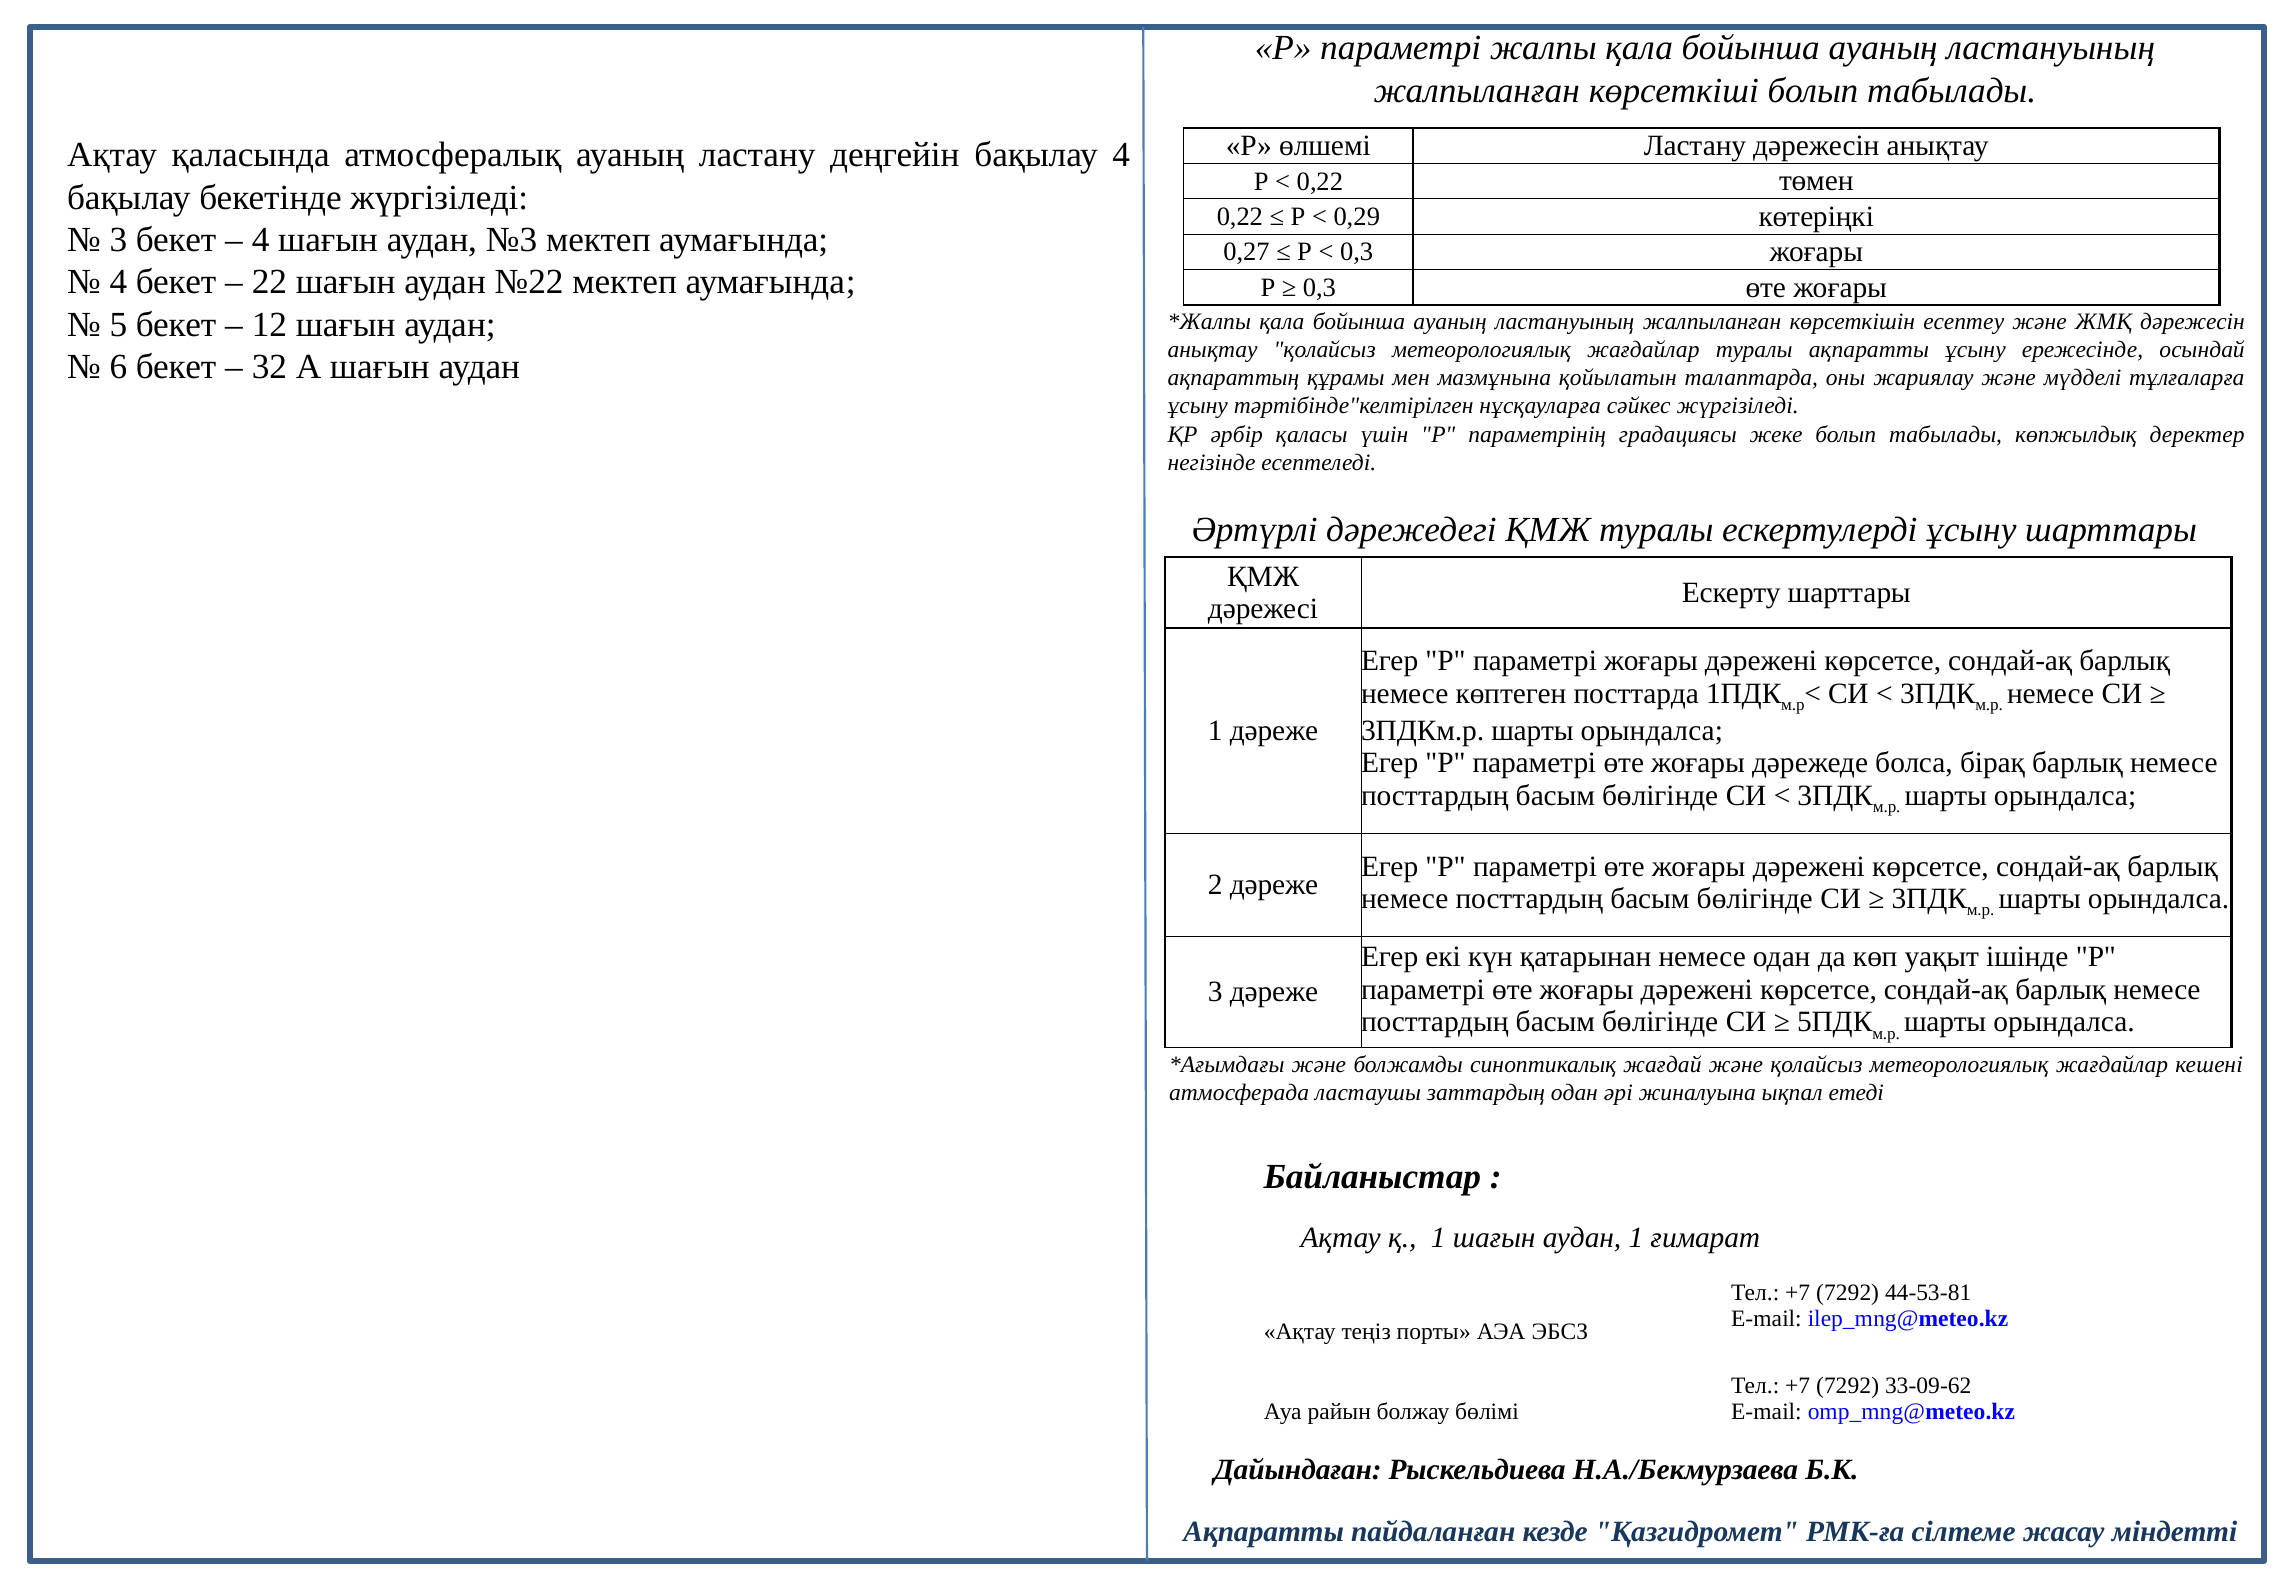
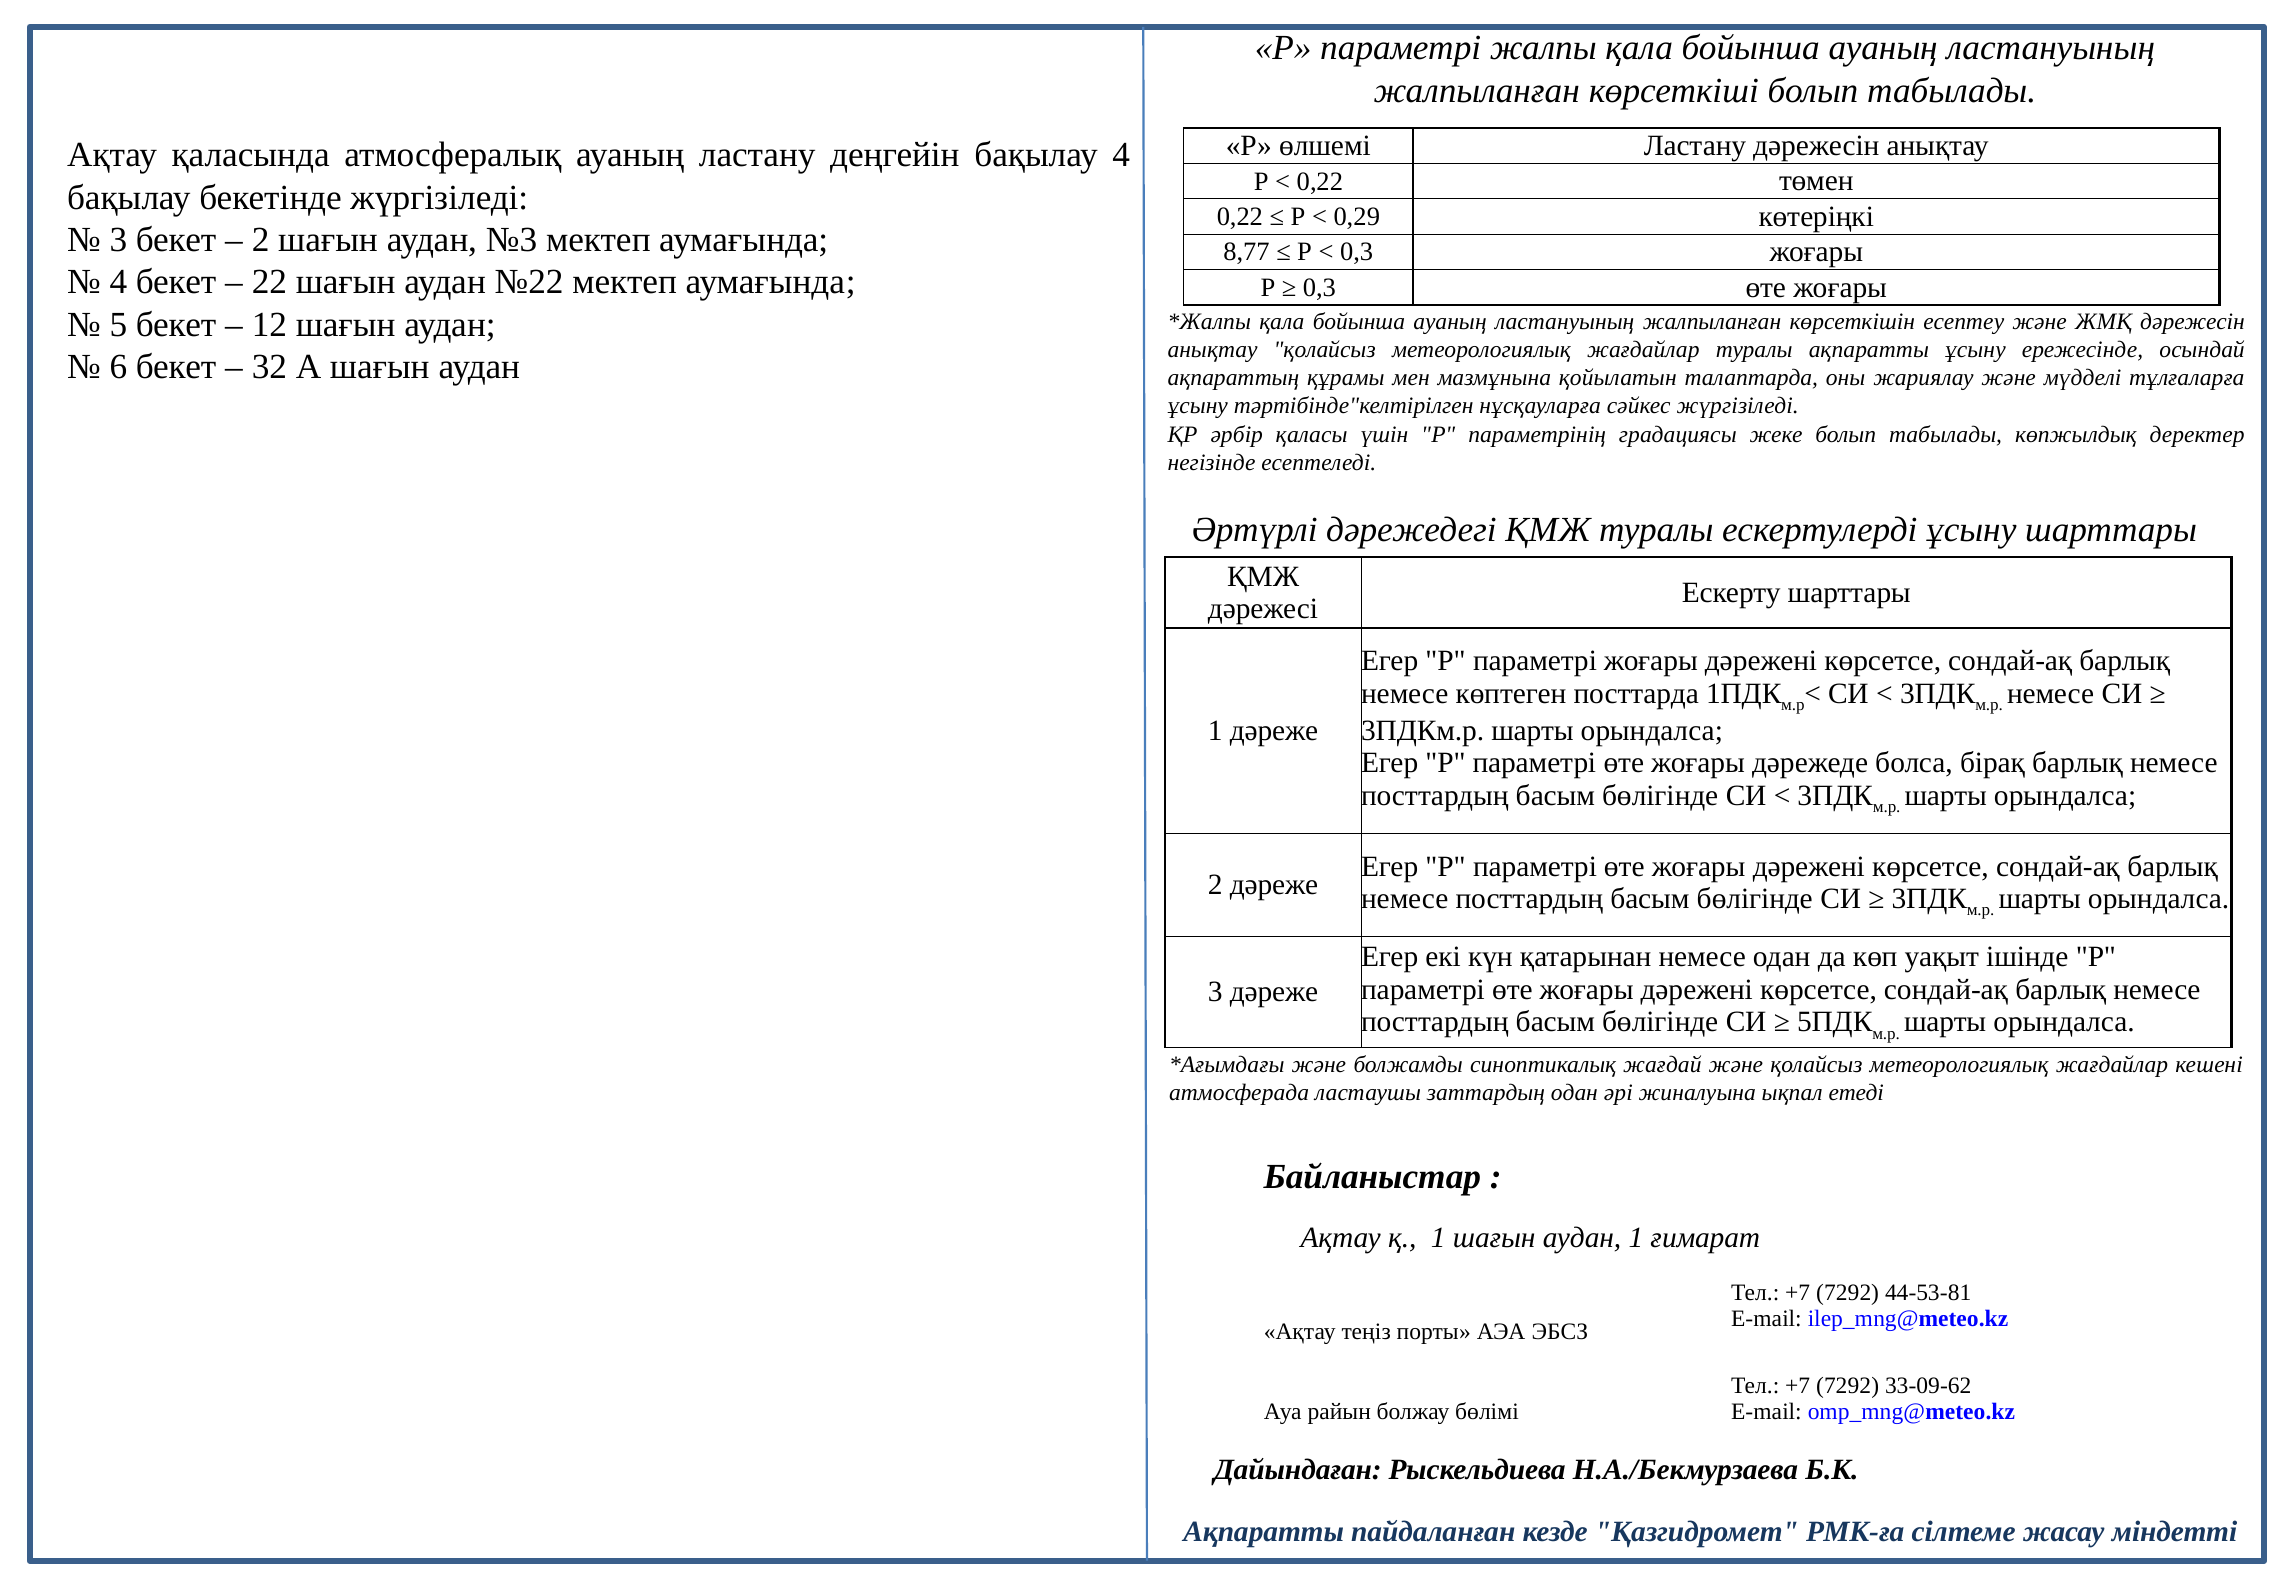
4: 4 -> 2 (261, 240)
0,27: 0,27 -> 8,77 (1246, 252)
